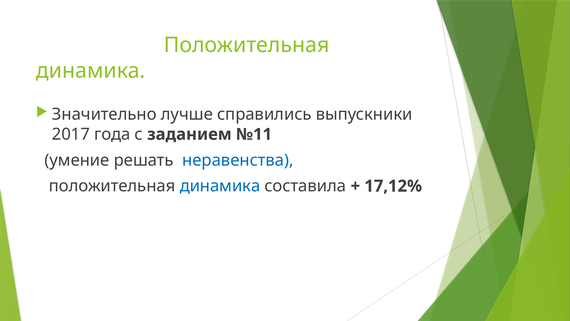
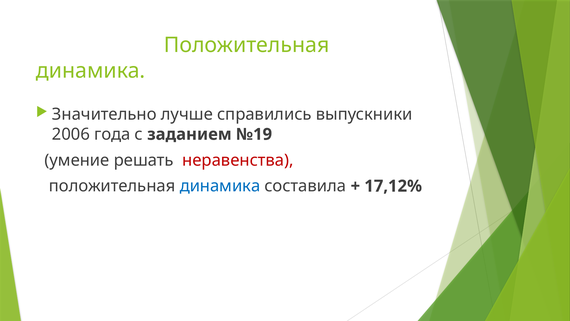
2017: 2017 -> 2006 (71, 134)
№11: №11 -> №19 (254, 134)
неравенства colour: blue -> red (238, 160)
